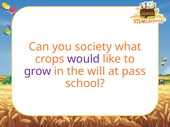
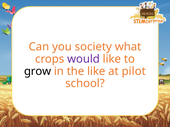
grow colour: purple -> black (38, 71)
the will: will -> like (96, 71)
pass: pass -> pilot (134, 71)
